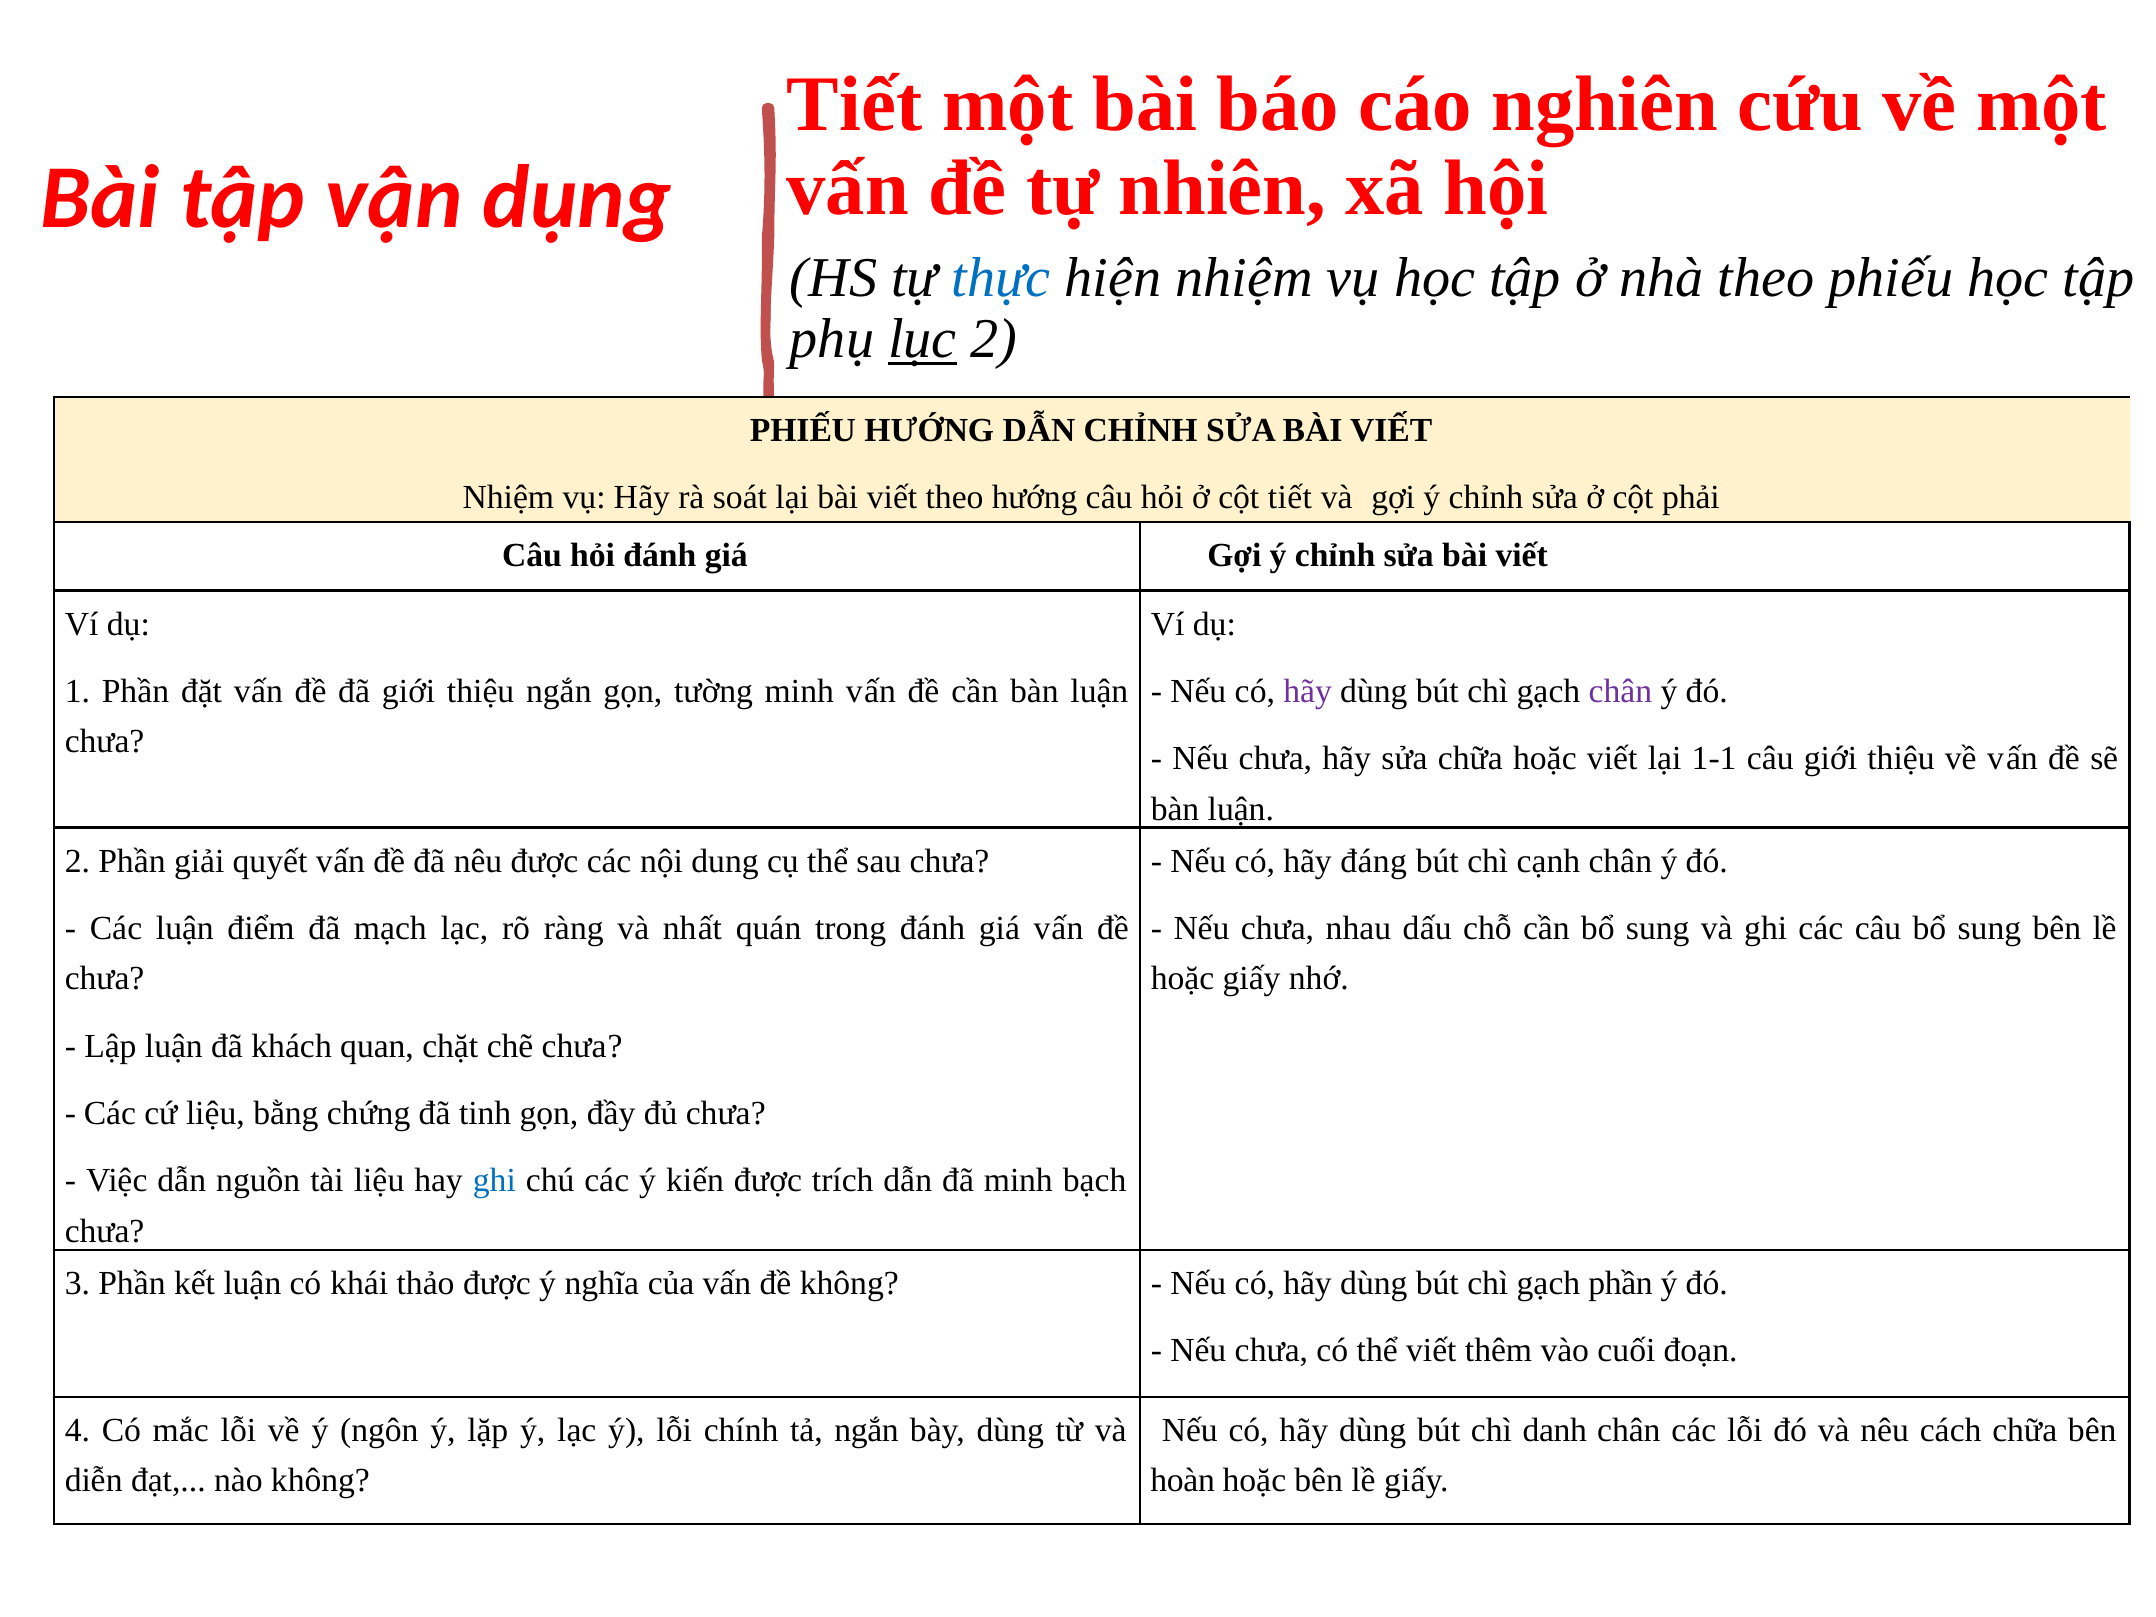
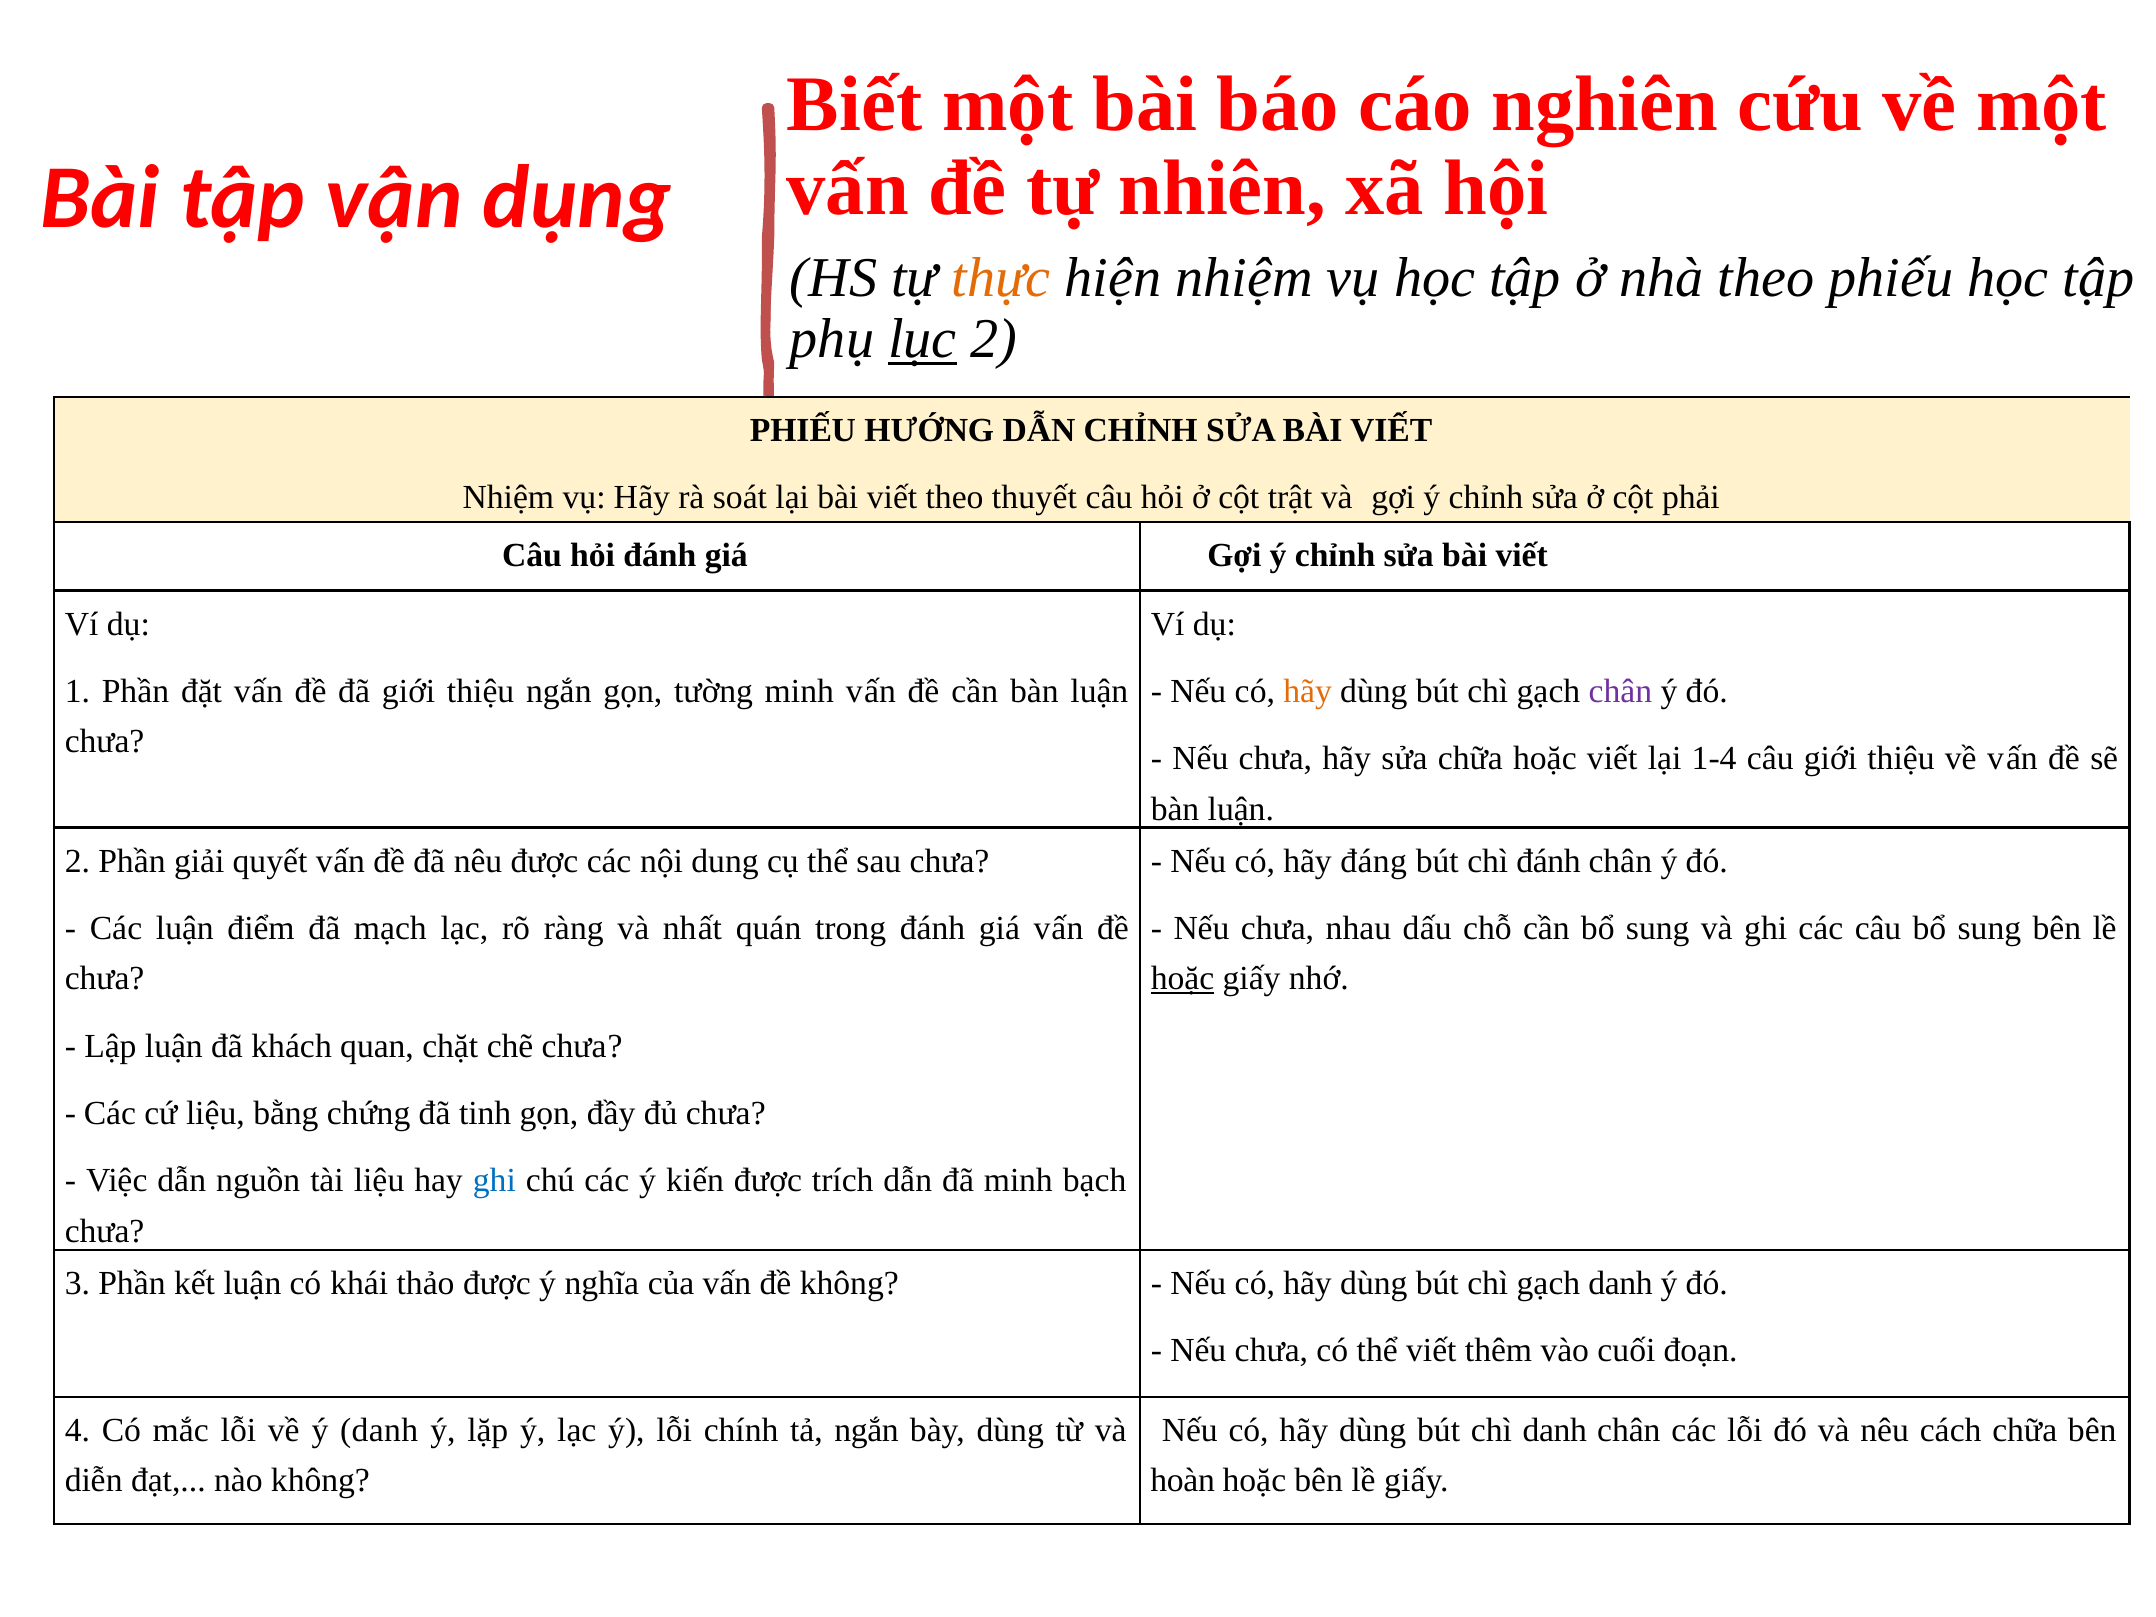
Tiết: Tiết -> Biết (855, 104)
thực colour: blue -> orange (1001, 278)
theo hướng: hướng -> thuyết (1034, 498)
cột tiết: tiết -> trật (1290, 498)
hãy colour: purple -> orange (1308, 691)
1-1: 1-1 -> 1-4 (1714, 759)
chì cạnh: cạnh -> đánh (1549, 861)
hoặc underline: none -> present (1183, 979)
gạch phần: phần -> danh (1621, 1283)
ý ngôn: ngôn -> danh (379, 1430)
